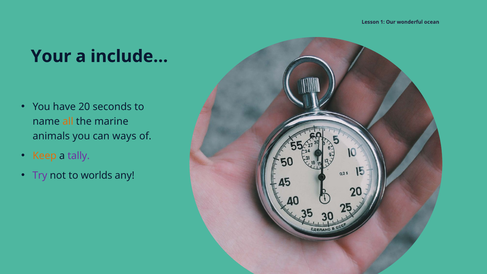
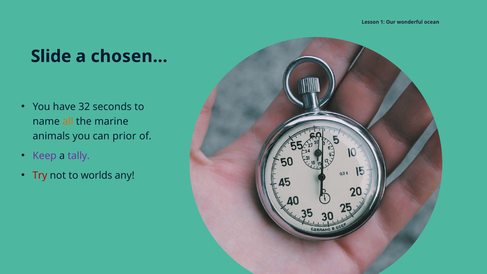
Your: Your -> Slide (51, 56)
include…: include… -> chosen… (129, 56)
20: 20 -> 32 (84, 107)
ways: ways -> prior (124, 136)
Keep colour: orange -> purple (45, 156)
Try colour: purple -> red (40, 175)
